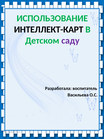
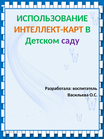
ИНТЕЛЛЕКТ-КАРТ colour: black -> orange (49, 29)
